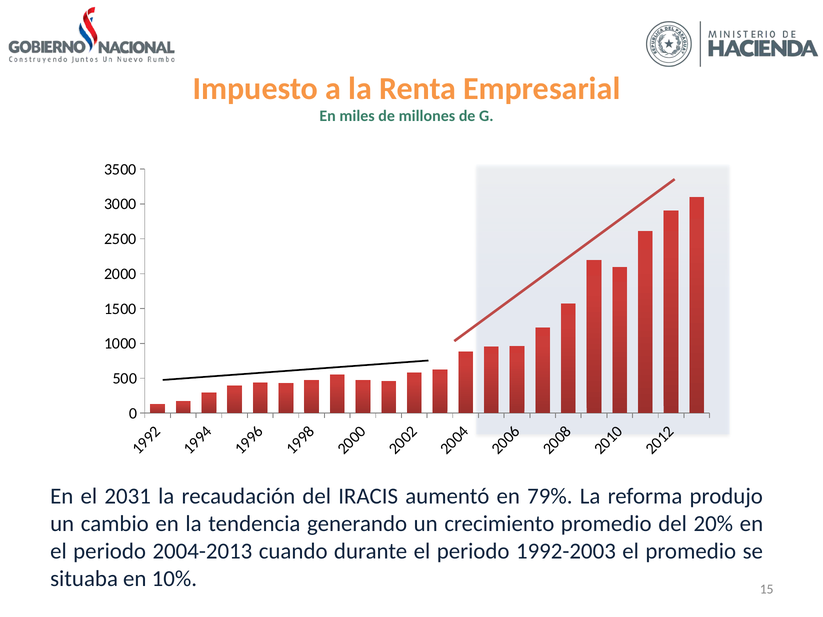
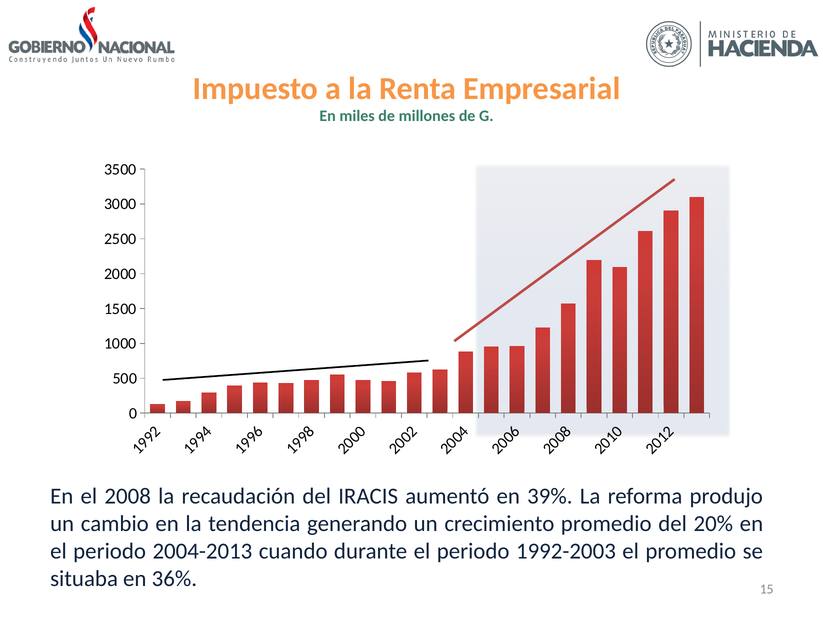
2031: 2031 -> 2008 (128, 496)
79%: 79% -> 39% (550, 496)
10%: 10% -> 36% (174, 579)
